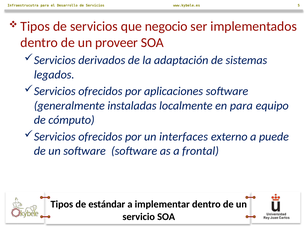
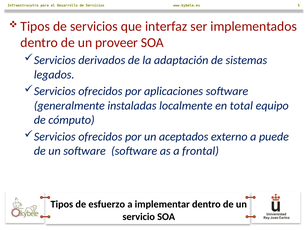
negocio: negocio -> interfaz (166, 26)
en para: para -> total (241, 106)
interfaces: interfaces -> aceptados (184, 137)
estándar: estándar -> esfuerzo (107, 205)
